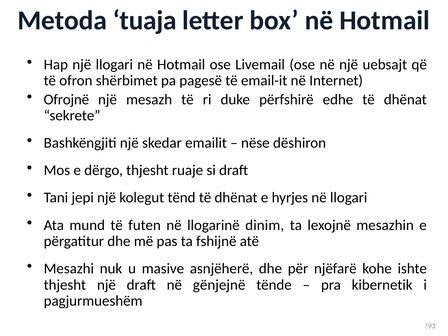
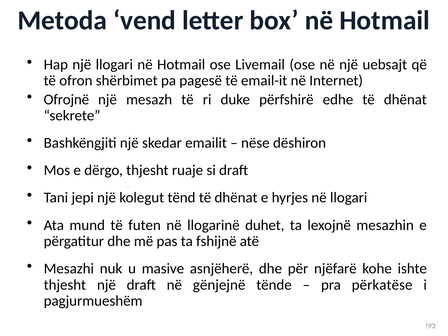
tuaja: tuaja -> vend (145, 21)
dinim: dinim -> duhet (265, 225)
kibernetik: kibernetik -> përkatëse (382, 285)
